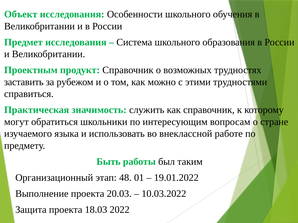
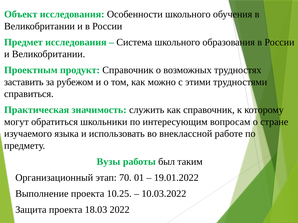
Быть: Быть -> Вузы (108, 162)
48: 48 -> 70 (125, 178)
20.03: 20.03 -> 10.25 (119, 194)
